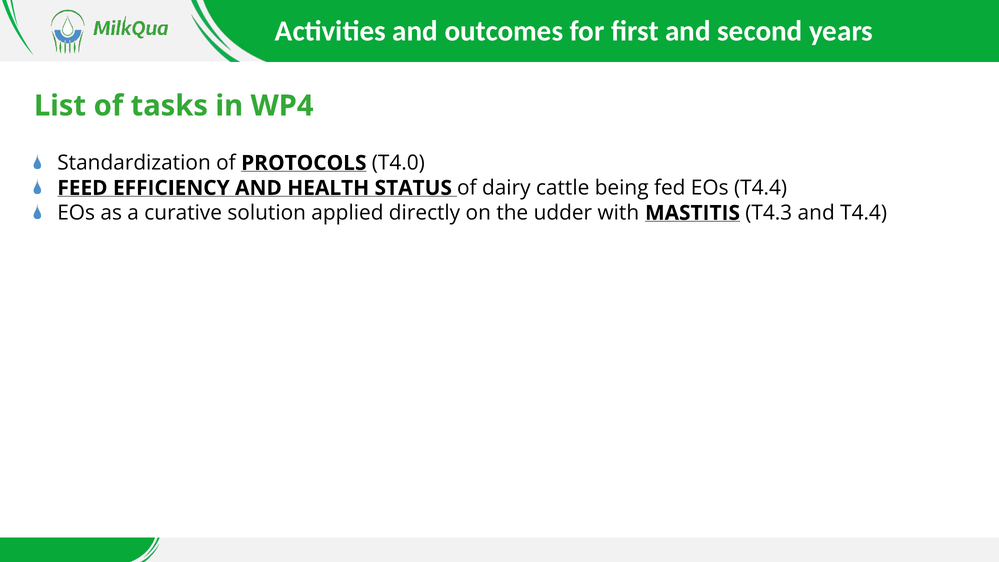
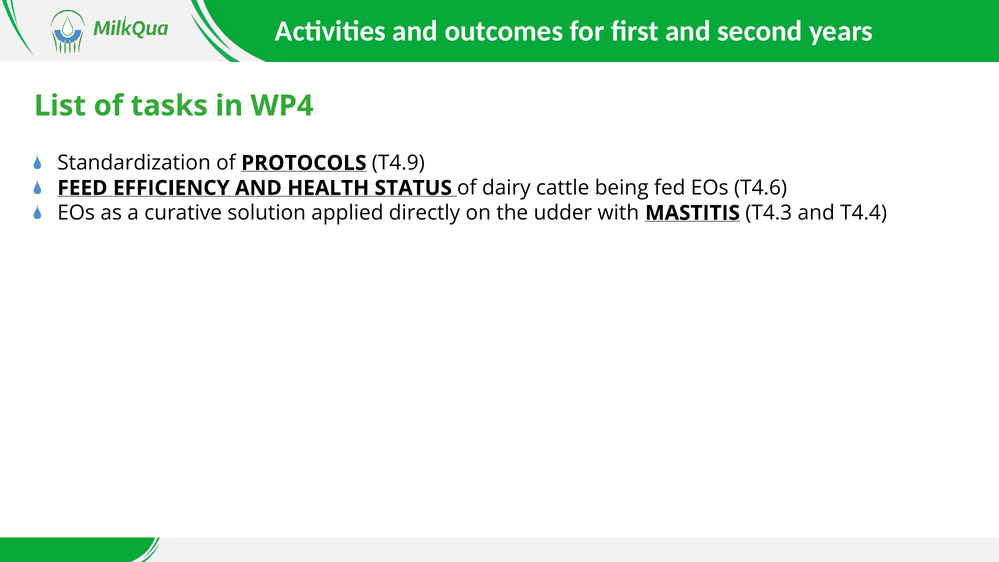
T4.0: T4.0 -> T4.9 (398, 163)
EOs T4.4: T4.4 -> T4.6 (761, 188)
